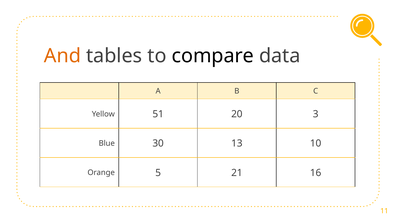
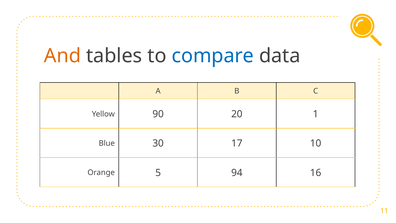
compare colour: black -> blue (213, 56)
51: 51 -> 90 (158, 114)
3: 3 -> 1 (316, 114)
13: 13 -> 17 (237, 143)
21: 21 -> 94 (237, 173)
